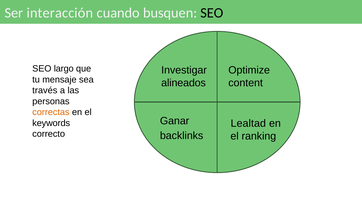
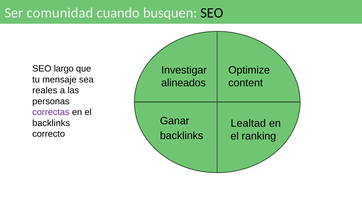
interacción: interacción -> comunidad (60, 13)
través: través -> reales (45, 90)
correctas colour: orange -> purple (51, 112)
keywords: keywords -> backlinks (51, 123)
